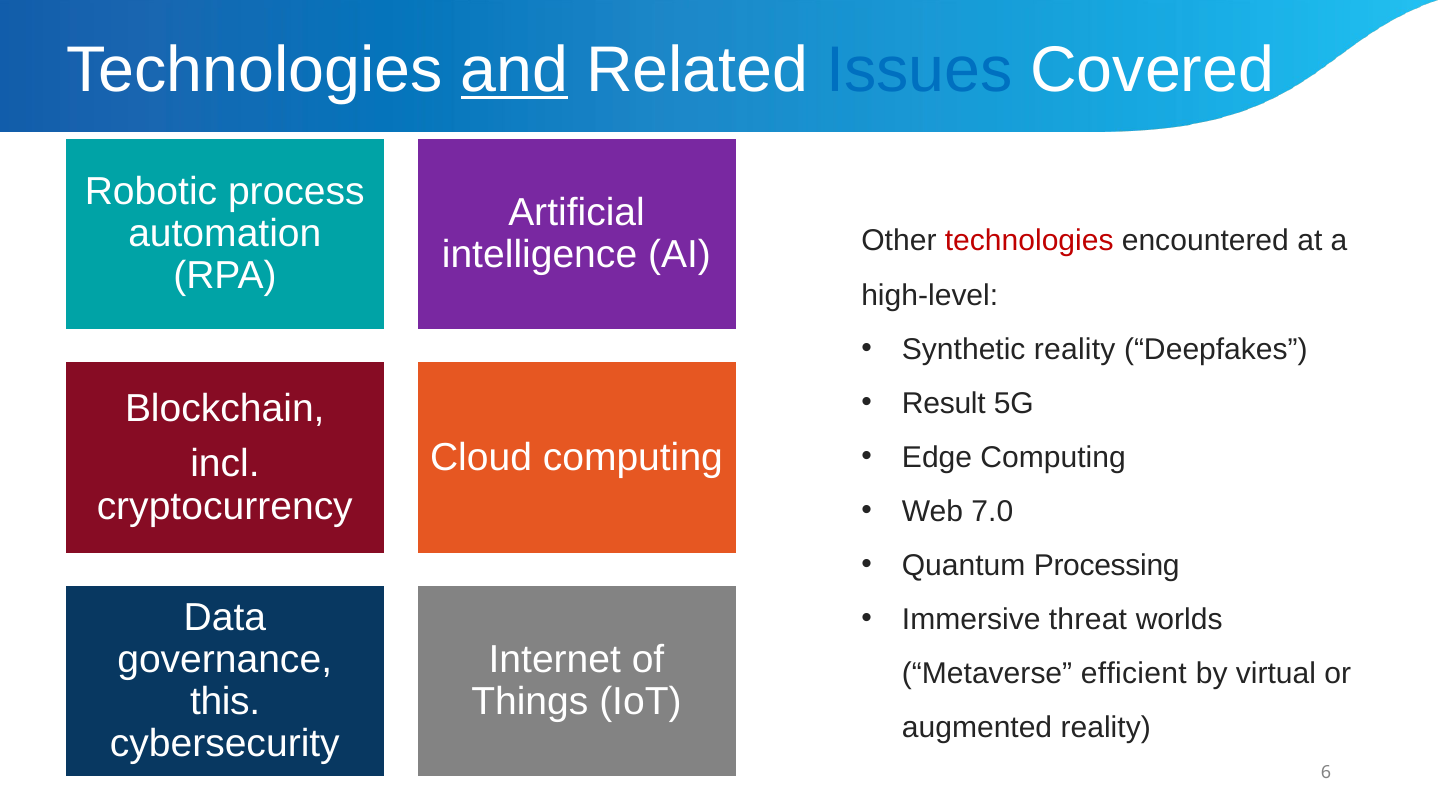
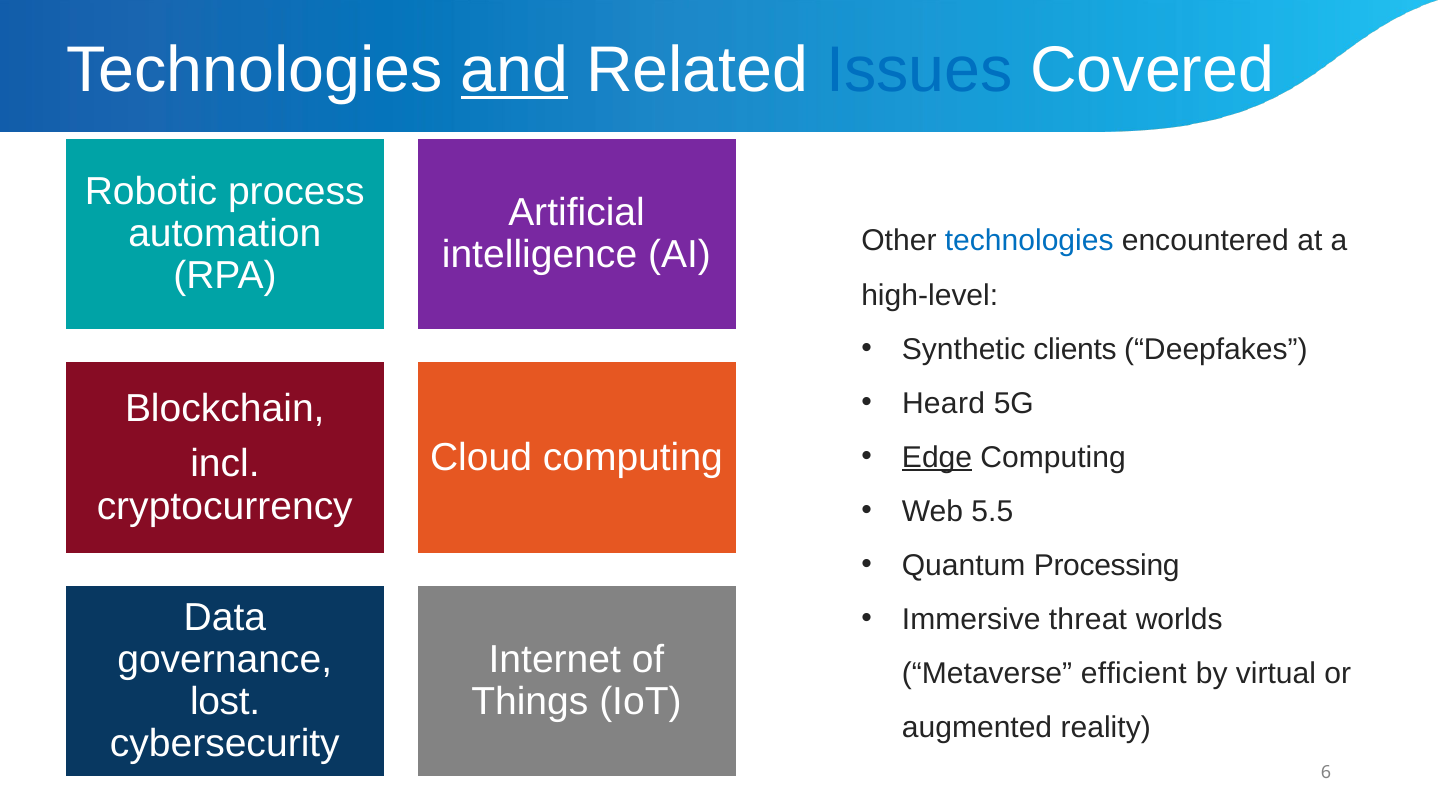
technologies colour: red -> blue (1029, 241)
Synthetic reality: reality -> clients (1075, 349)
Result: Result -> Heard (944, 404)
Edge underline: none -> present (937, 458)
7.0: 7.0 -> 5.5 (992, 512)
this: this -> lost (225, 702)
